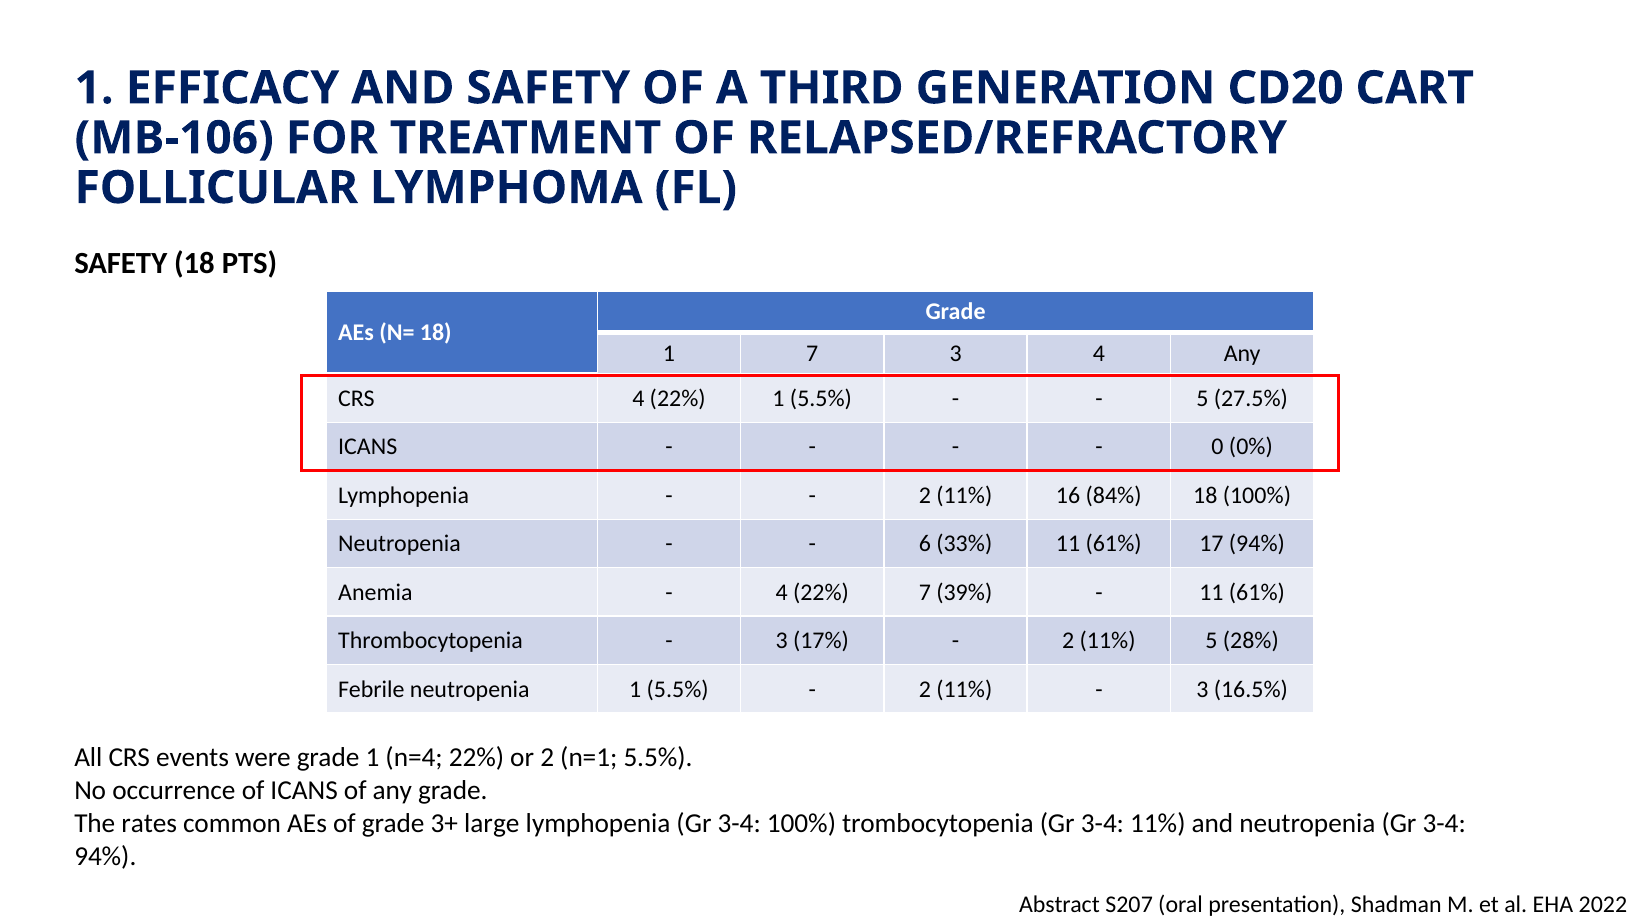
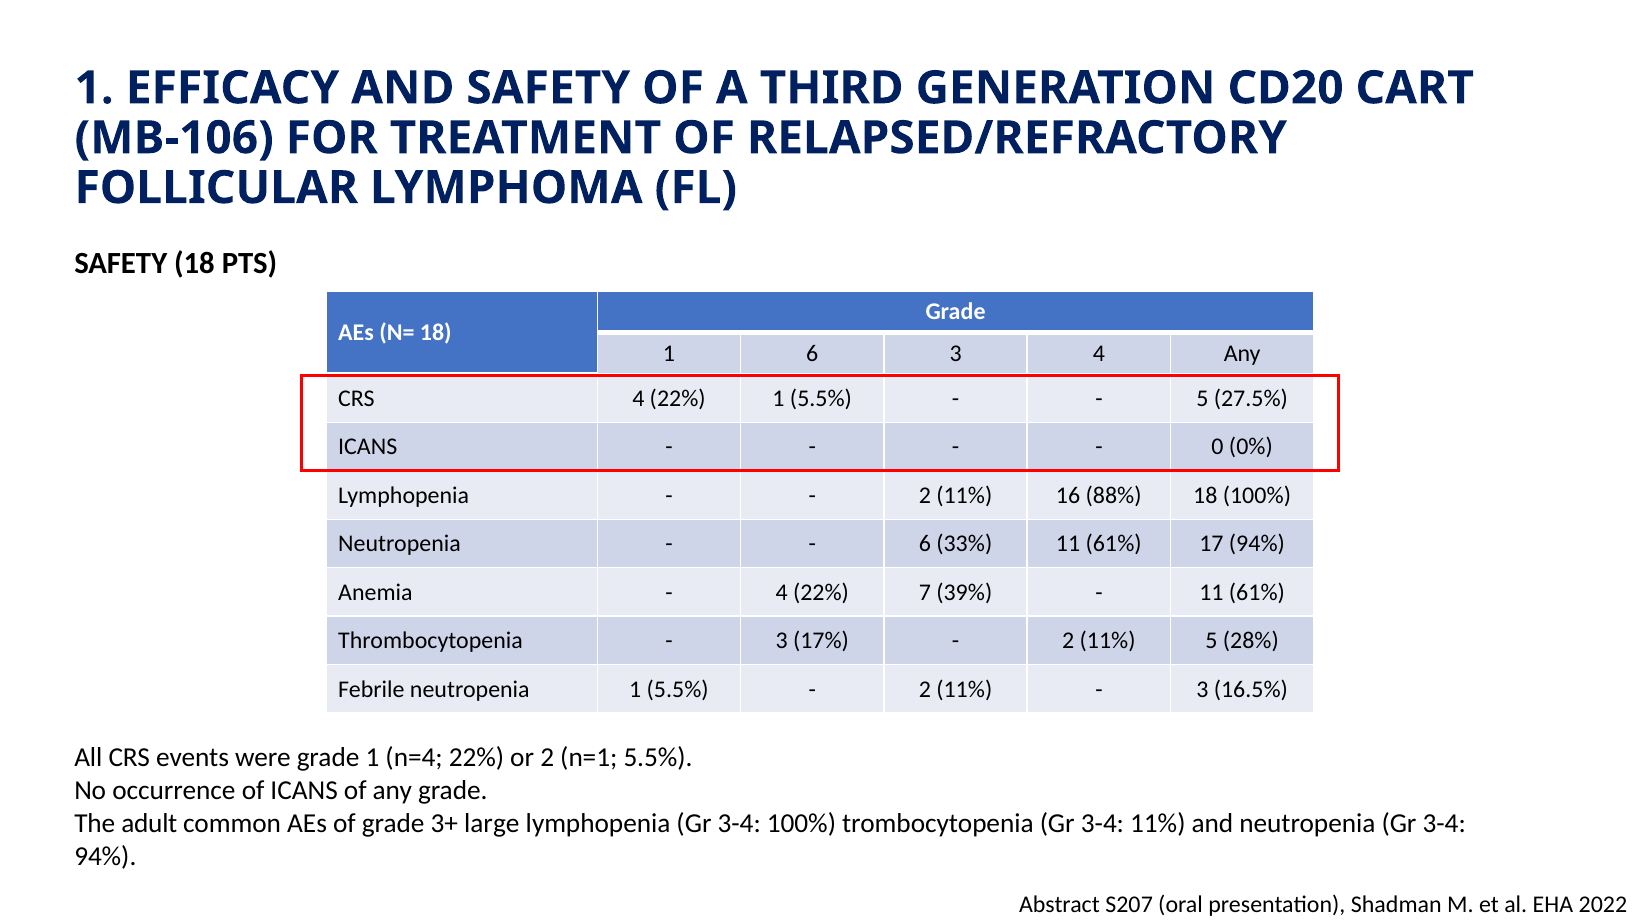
1 7: 7 -> 6 (812, 353)
84%: 84% -> 88% (1114, 495)
rates: rates -> adult (149, 823)
